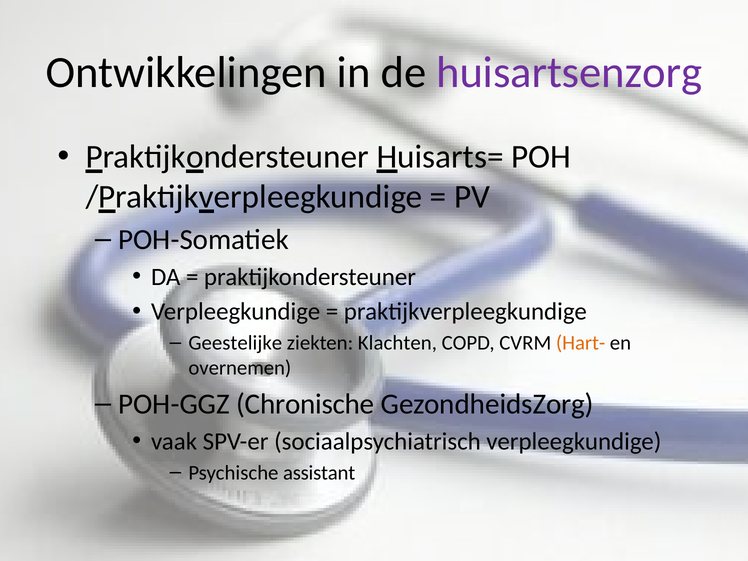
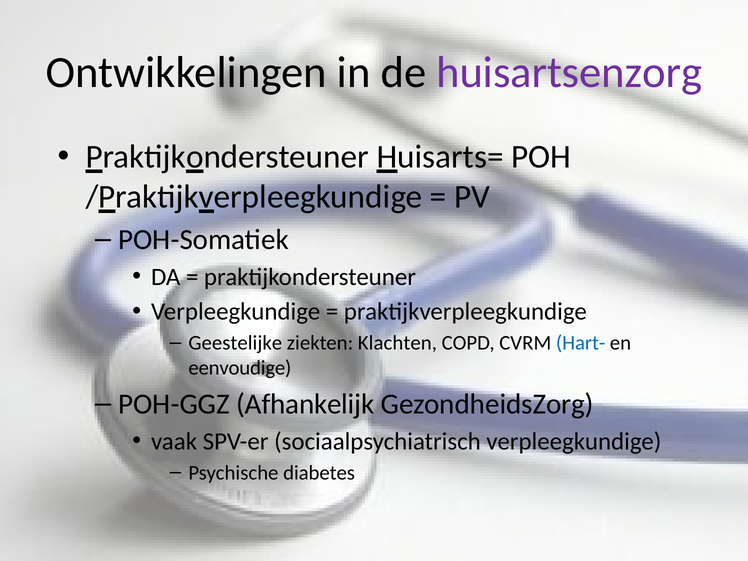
Hart- colour: orange -> blue (581, 343)
overnemen: overnemen -> eenvoudige (240, 368)
Chronische: Chronische -> Afhankelijk (305, 404)
assistant: assistant -> diabetes (319, 473)
